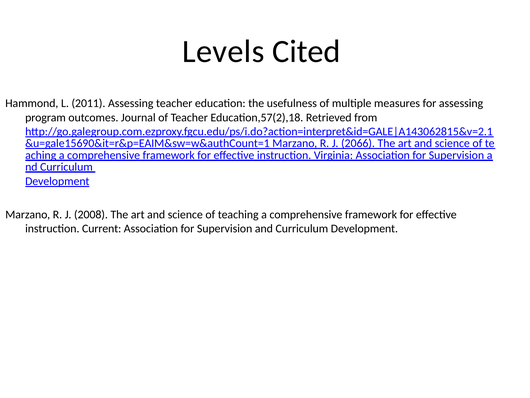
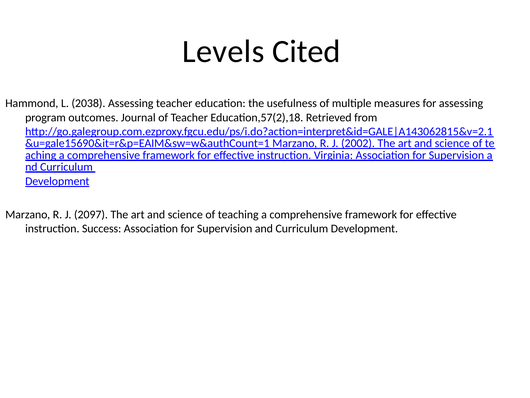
2011: 2011 -> 2038 (88, 103)
2066: 2066 -> 2002 (358, 143)
2008: 2008 -> 2097 (91, 214)
Current: Current -> Success (102, 228)
